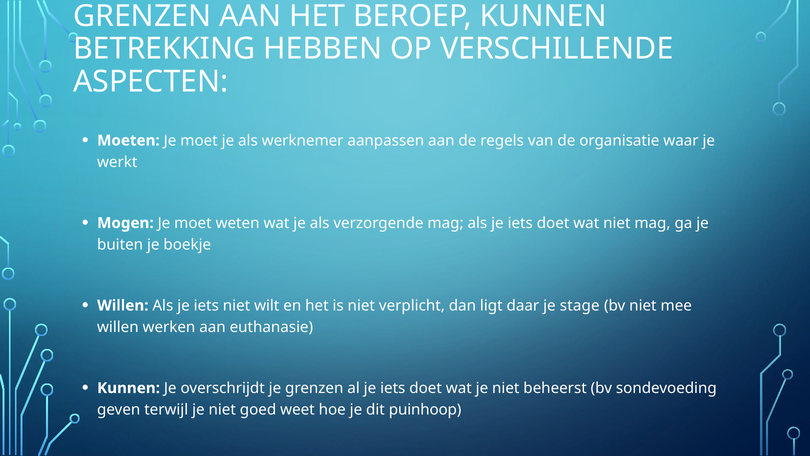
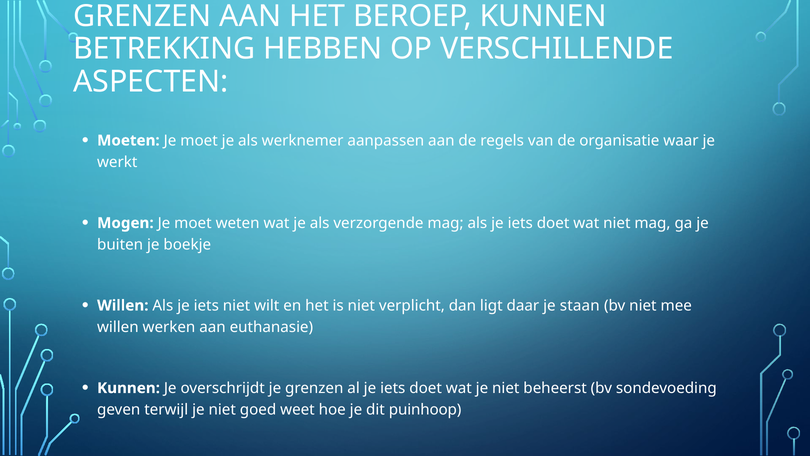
stage: stage -> staan (580, 305)
